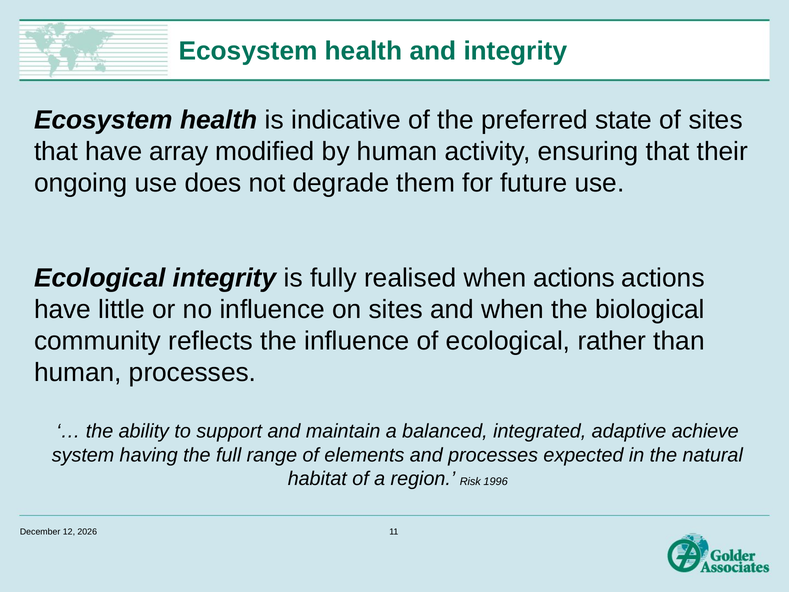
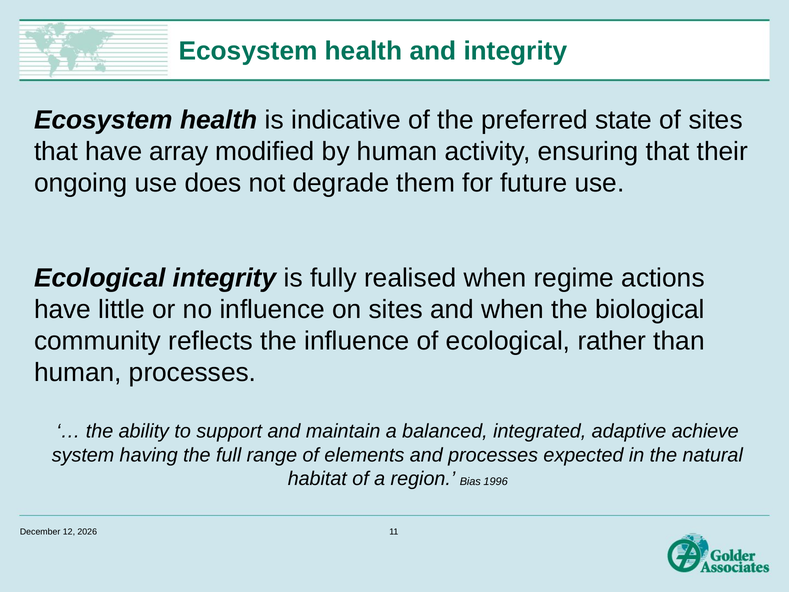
when actions: actions -> regime (574, 278)
Risk: Risk -> Bias (470, 482)
